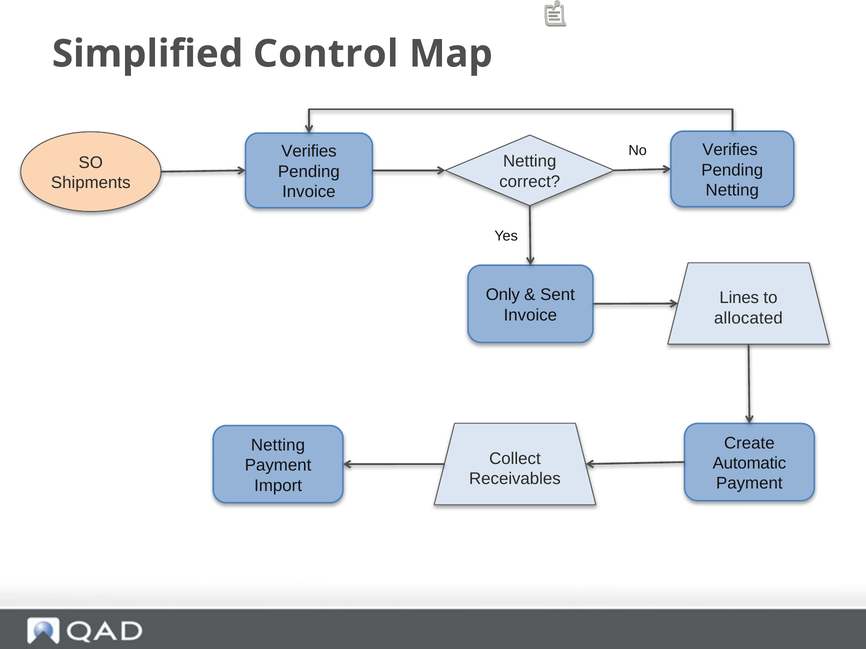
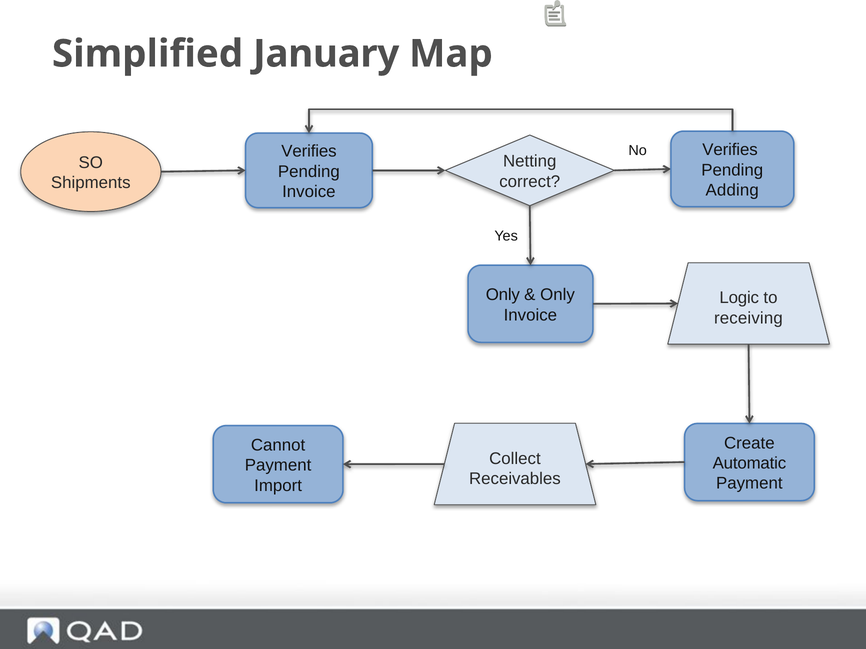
Control: Control -> January (326, 54)
Netting: Netting -> Adding (732, 190)
Sent: Sent -> Only (558, 295)
Lines: Lines -> Logic (739, 298)
allocated: allocated -> receiving (748, 318)
Netting: Netting -> Cannot (278, 445)
